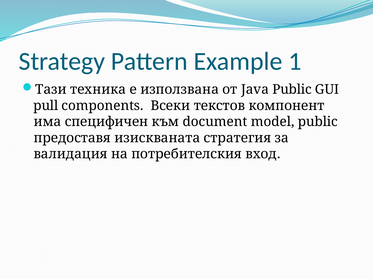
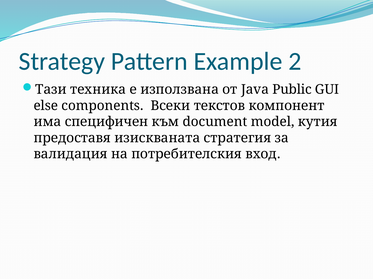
1: 1 -> 2 (295, 62)
pull: pull -> else (46, 106)
model public: public -> кутия (318, 122)
